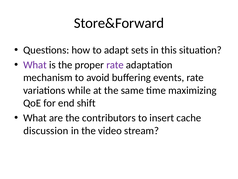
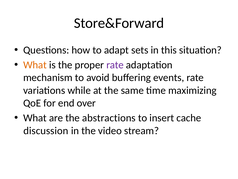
What colour: purple -> orange (35, 65)
shift: shift -> over (86, 103)
contributors: contributors -> abstractions (109, 118)
